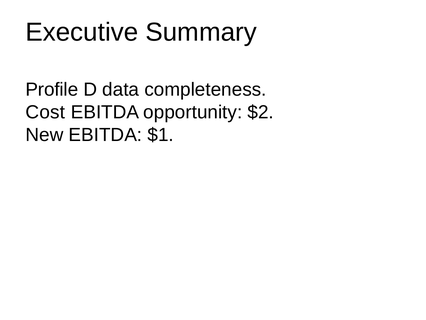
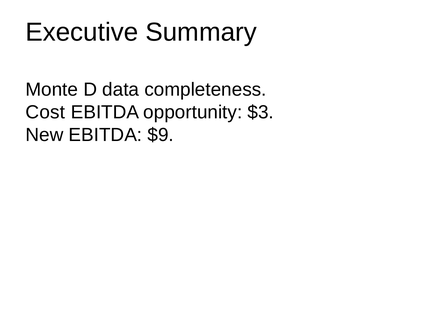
Profile: Profile -> Monte (52, 89)
$2: $2 -> $3 (261, 112)
$1: $1 -> $9 (161, 135)
